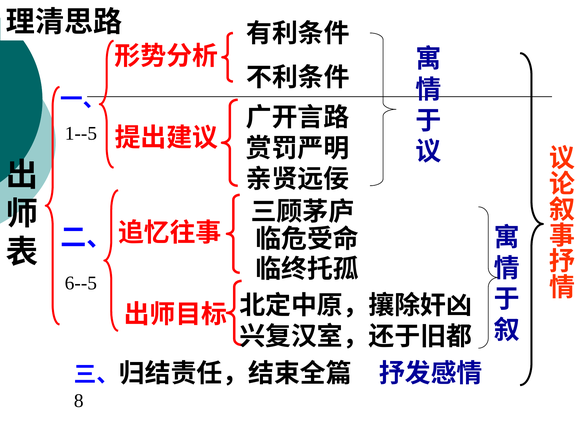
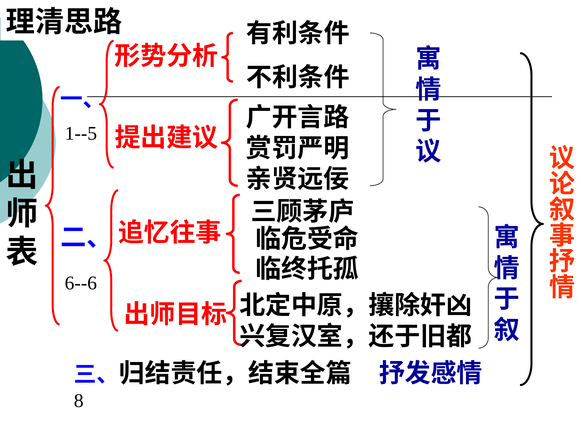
6--5: 6--5 -> 6--6 (81, 284)
